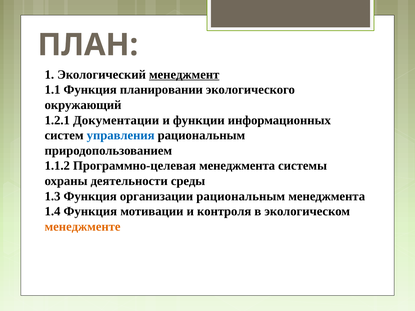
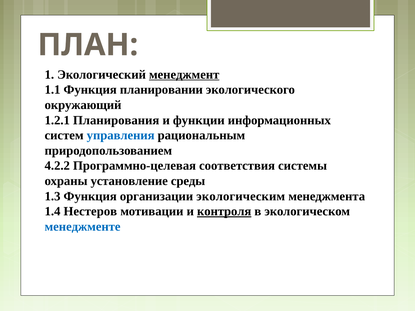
Документации: Документации -> Планирования (116, 120)
1.1.2: 1.1.2 -> 4.2.2 (57, 166)
Программно-целевая менеджмента: менеджмента -> соответствия (237, 166)
деятельности: деятельности -> установление (129, 181)
организации рациональным: рациональным -> экологическим (241, 196)
1.4 Функция: Функция -> Нестеров (90, 212)
контроля underline: none -> present (224, 212)
менеджменте colour: orange -> blue (83, 227)
